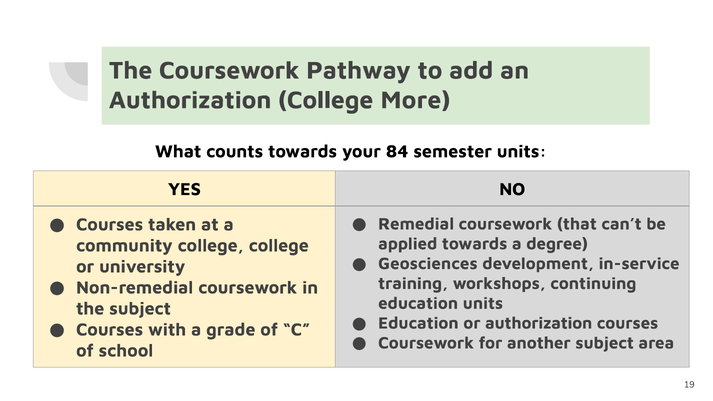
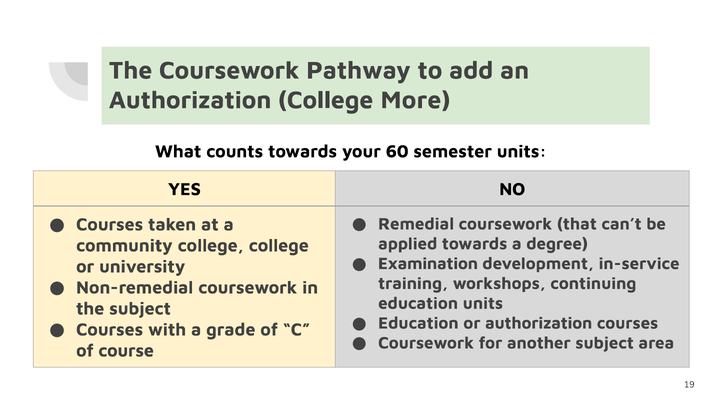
84: 84 -> 60 (397, 151)
Geosciences: Geosciences -> Examination (428, 264)
school: school -> course (126, 351)
